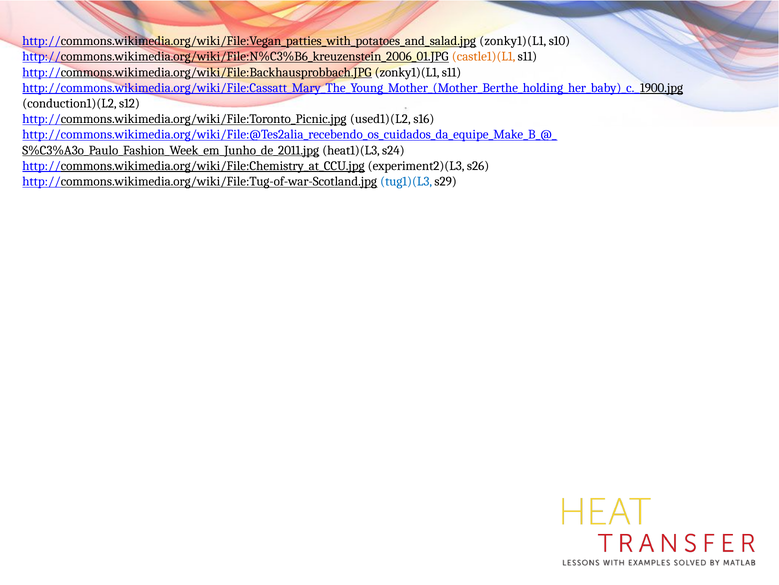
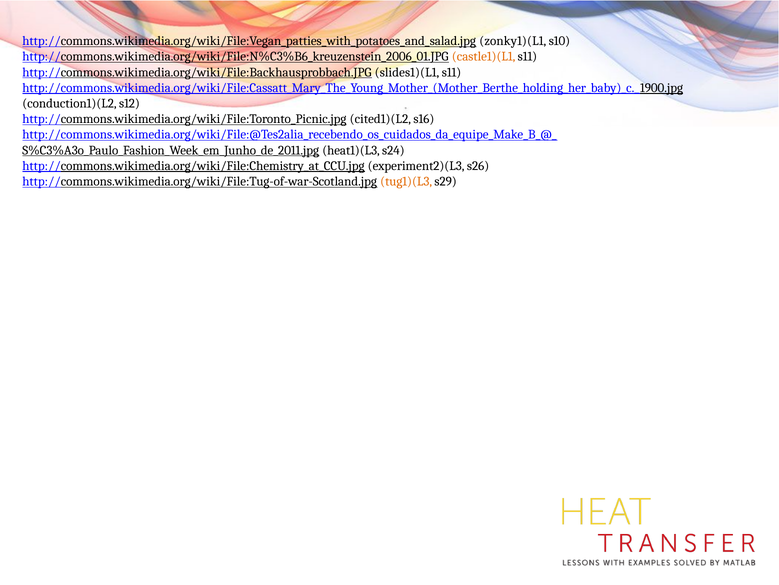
http://commons.wikimedia.org/wiki/File:Backhausprobbach.JPG zonky1)(L1: zonky1)(L1 -> slides1)(L1 (407, 72)
used1)(L2: used1)(L2 -> cited1)(L2 (380, 119)
tug1)(L3 colour: blue -> orange (406, 181)
